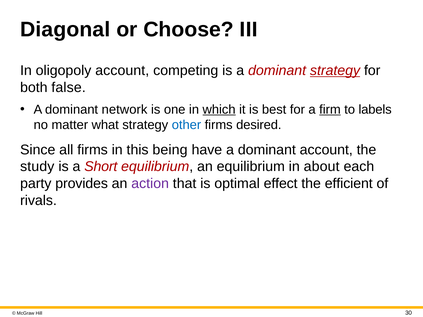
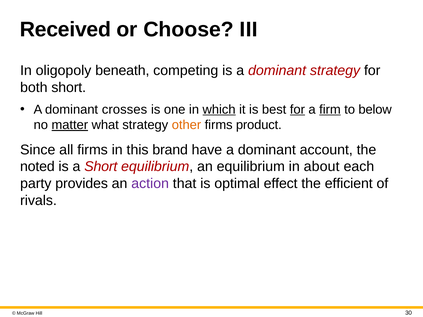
Diagonal: Diagonal -> Received (65, 30)
oligopoly account: account -> beneath (122, 71)
strategy underline: present -> none (335, 71)
both false: false -> short (69, 88)
network: network -> crosses (125, 110)
for underline: none -> present (297, 110)
labels: labels -> below (375, 110)
matter underline: none -> present (70, 125)
other colour: blue -> orange (186, 125)
desired: desired -> product (259, 125)
being: being -> brand (170, 150)
study: study -> noted (37, 167)
